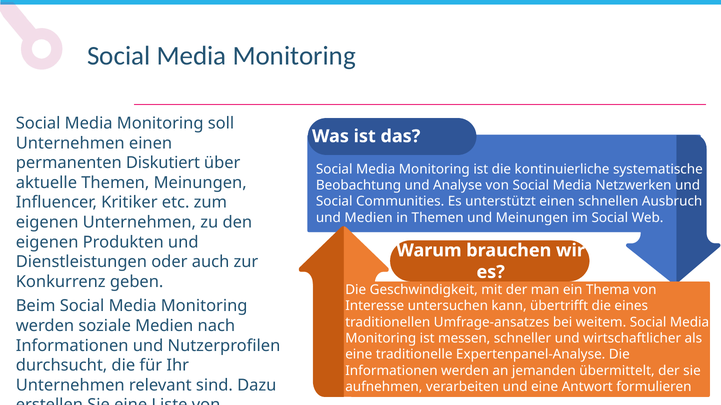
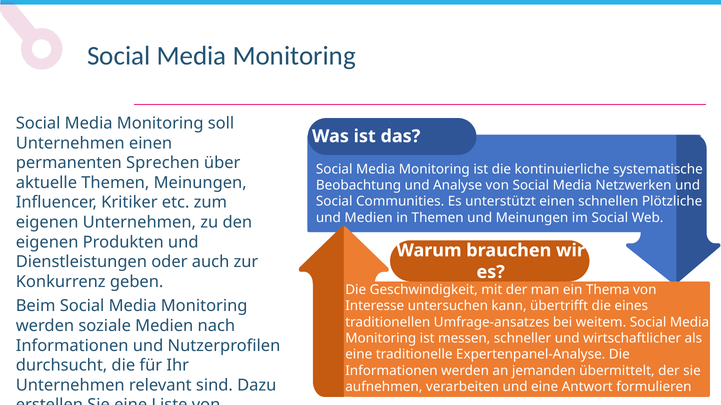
Diskutiert: Diskutiert -> Sprechen (163, 163)
Ausbruch: Ausbruch -> Plötzliche (672, 202)
